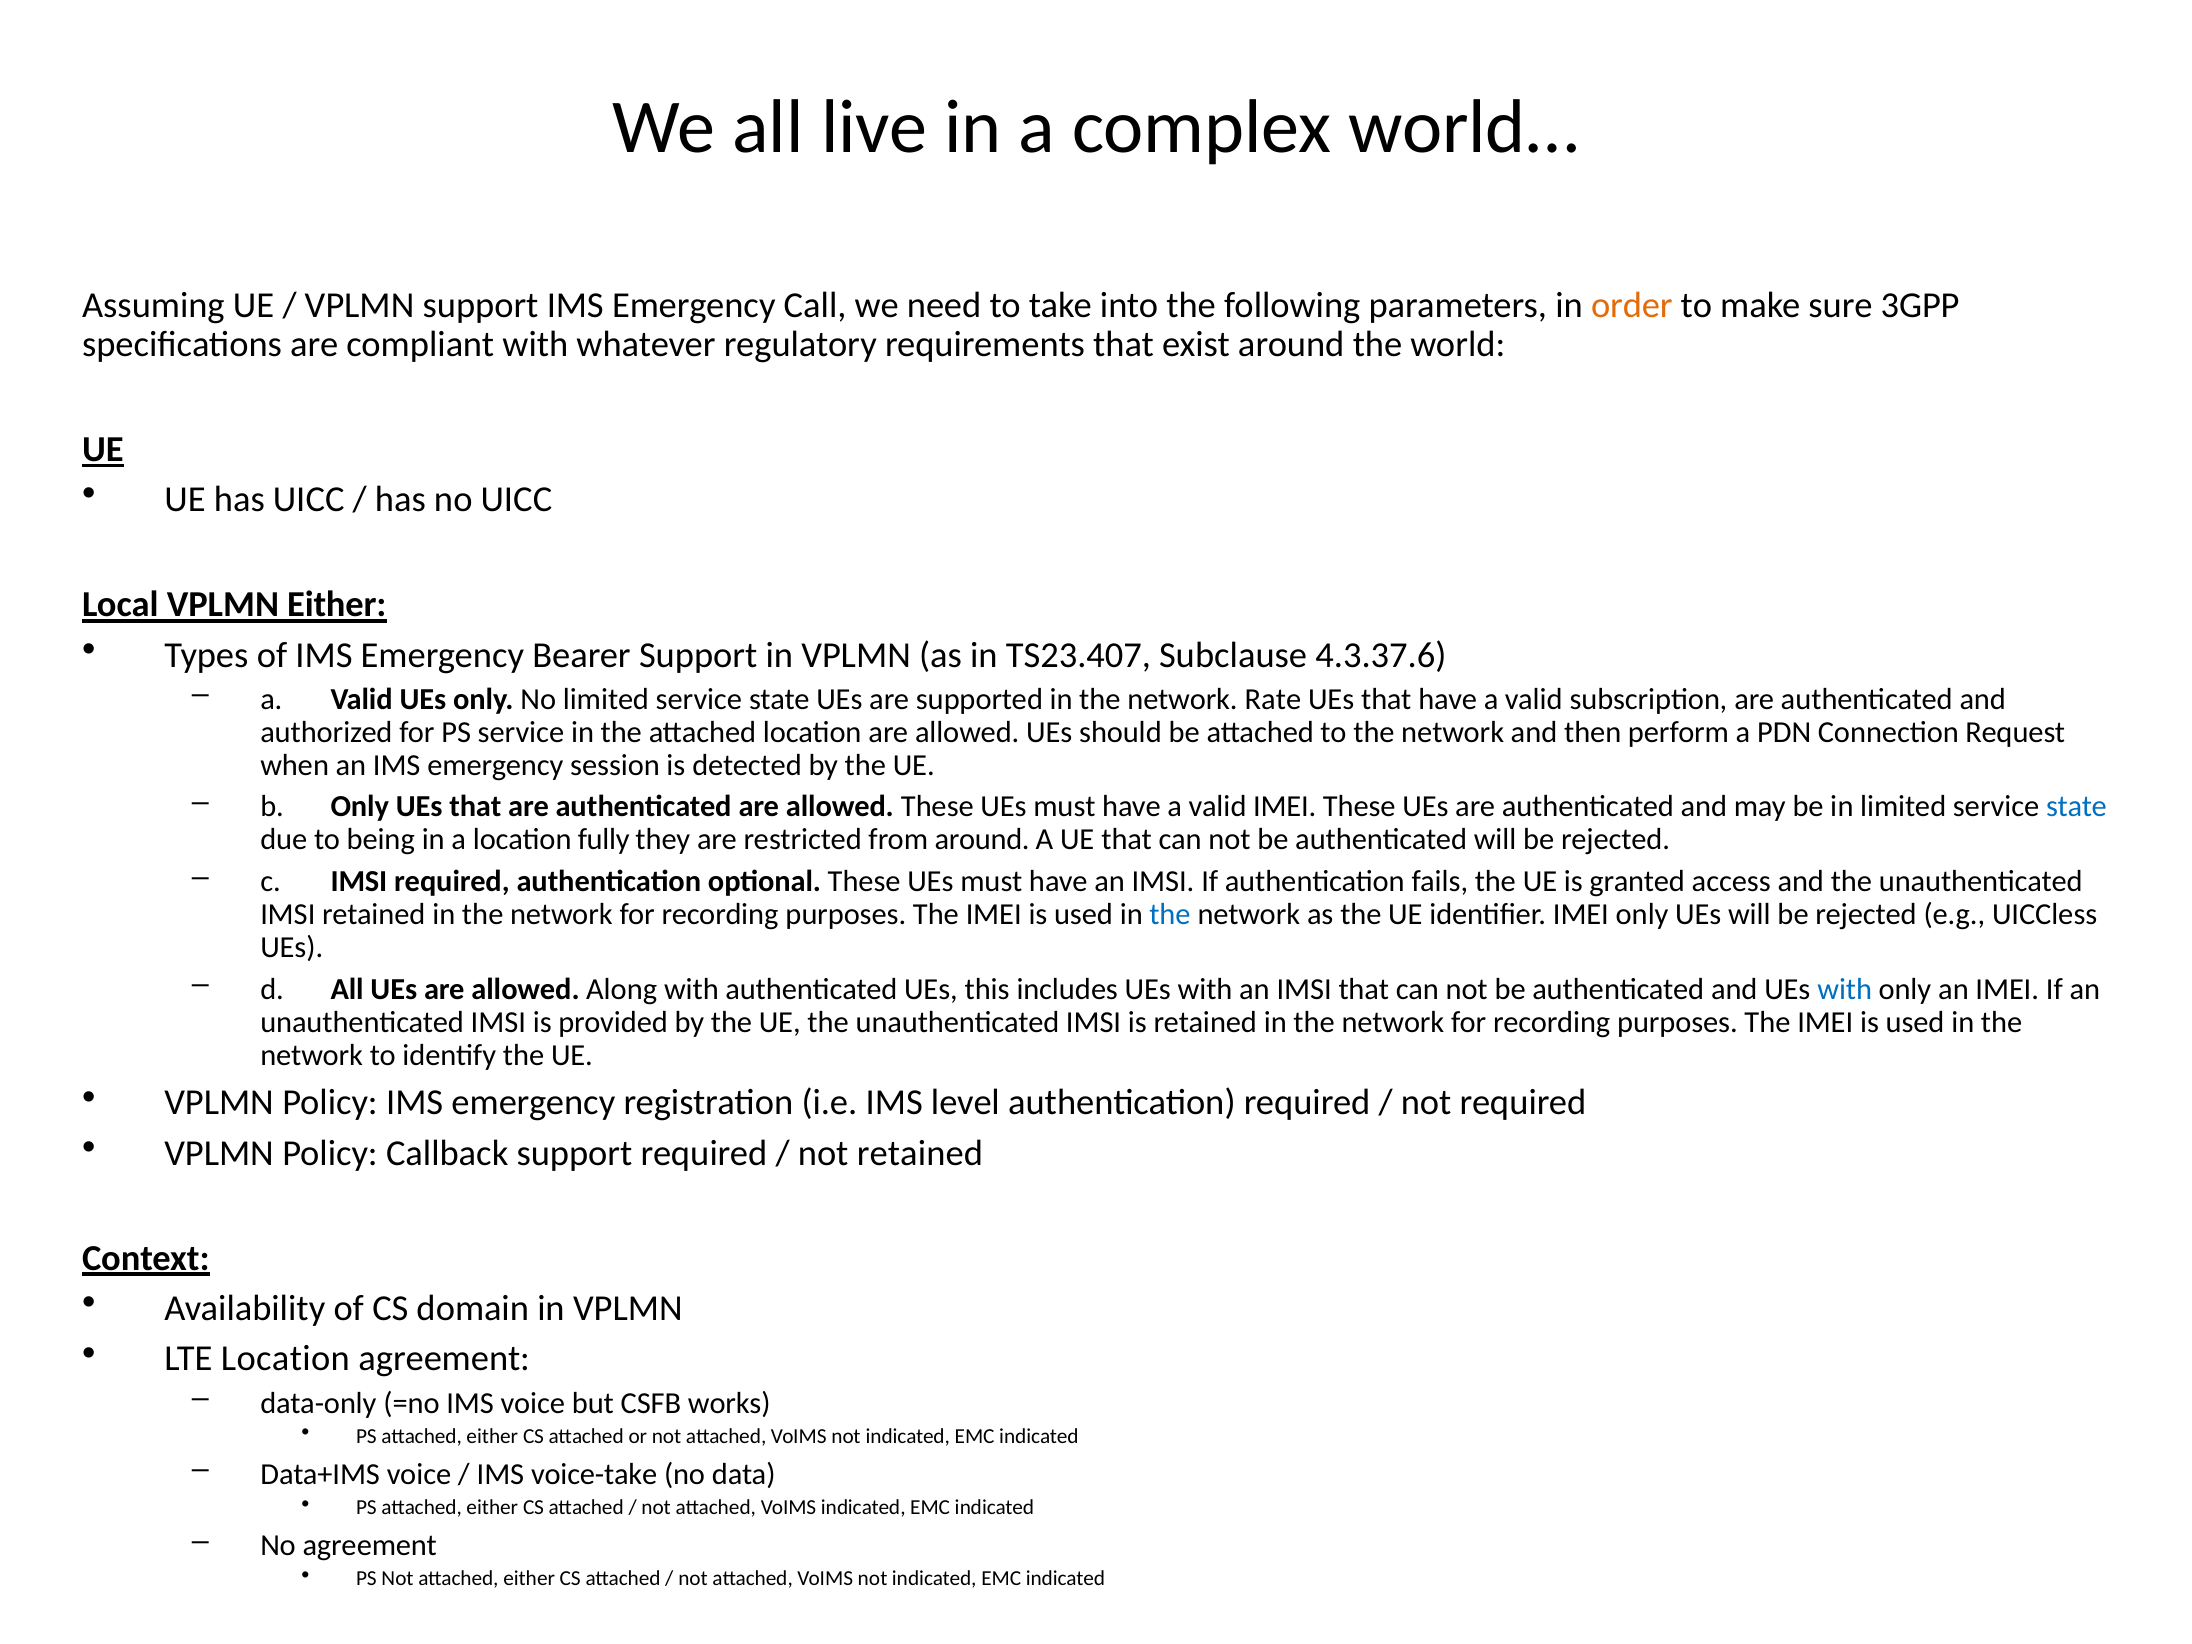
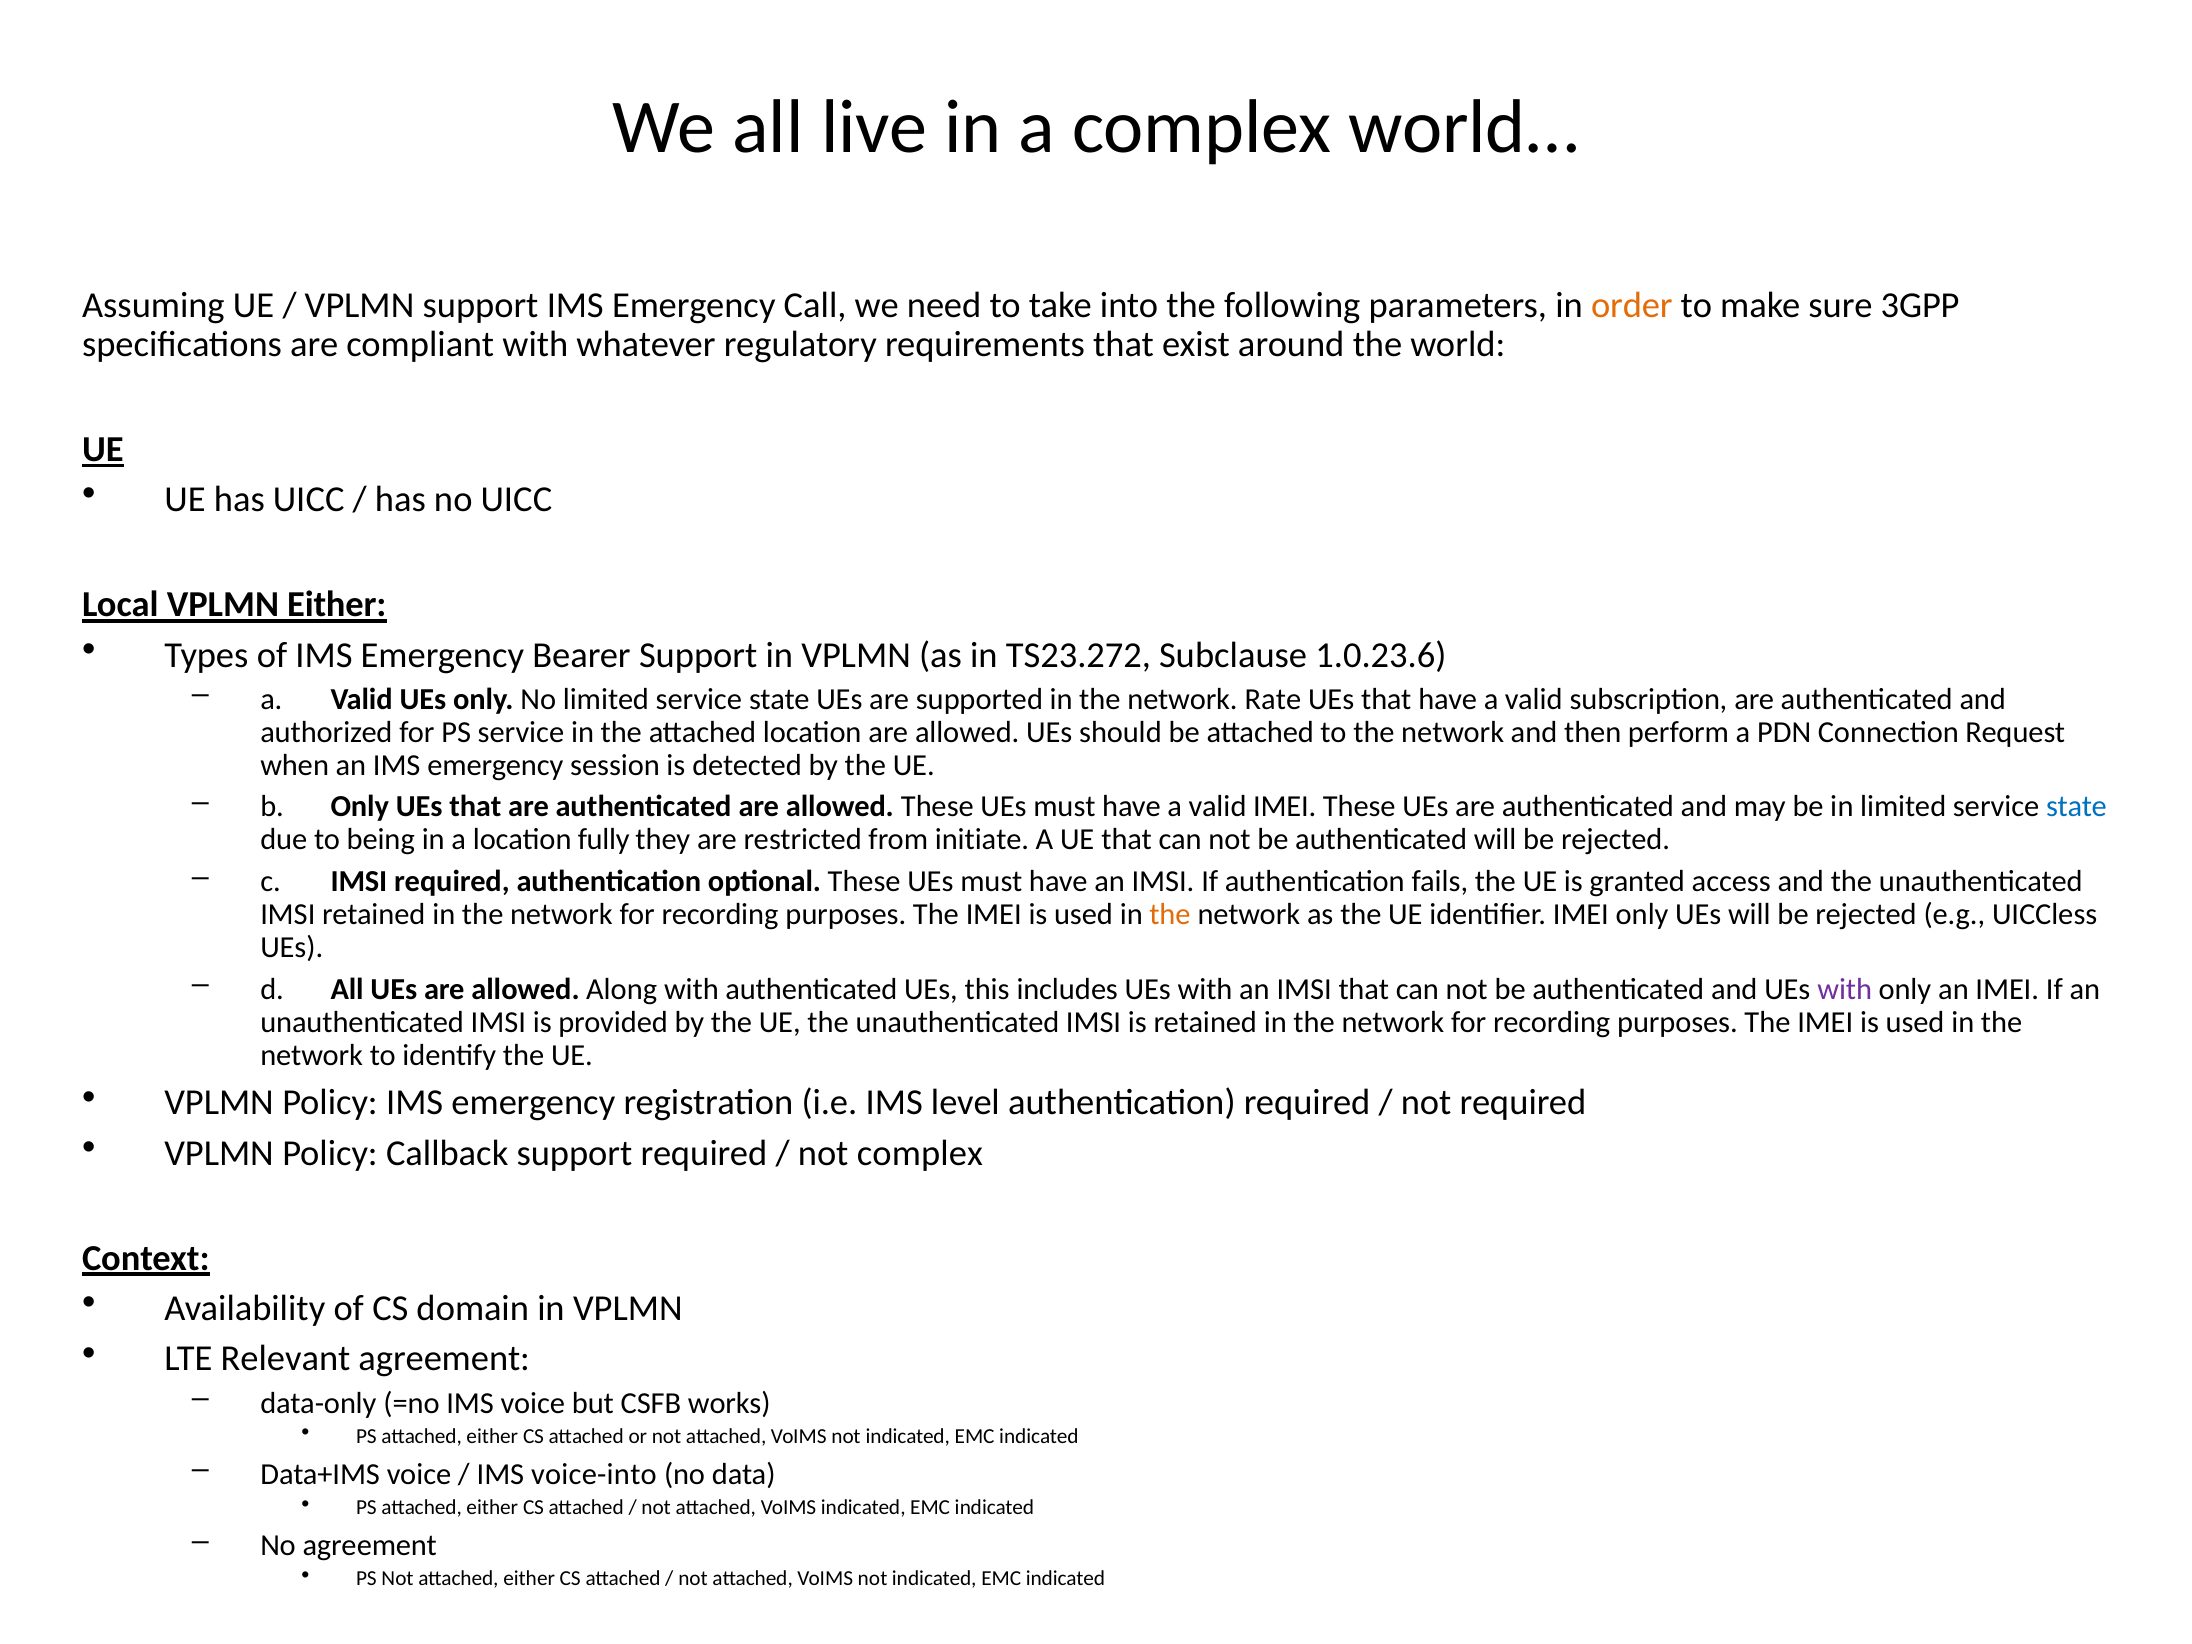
TS23.407: TS23.407 -> TS23.272 (1078, 655)
4.3.37.6: 4.3.37.6 -> 1.0.23.6 (1381, 655)
from around: around -> initiate (982, 840)
the colour: blue -> orange (1170, 914)
with colour: blue -> purple (1845, 989)
not retained: retained -> complex (920, 1153)
LTE Location: Location -> Relevant (286, 1359)
voice-take: voice-take -> voice-into (594, 1474)
